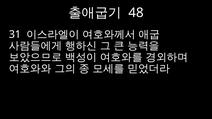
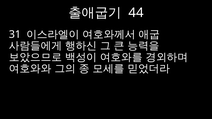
48: 48 -> 44 (136, 13)
